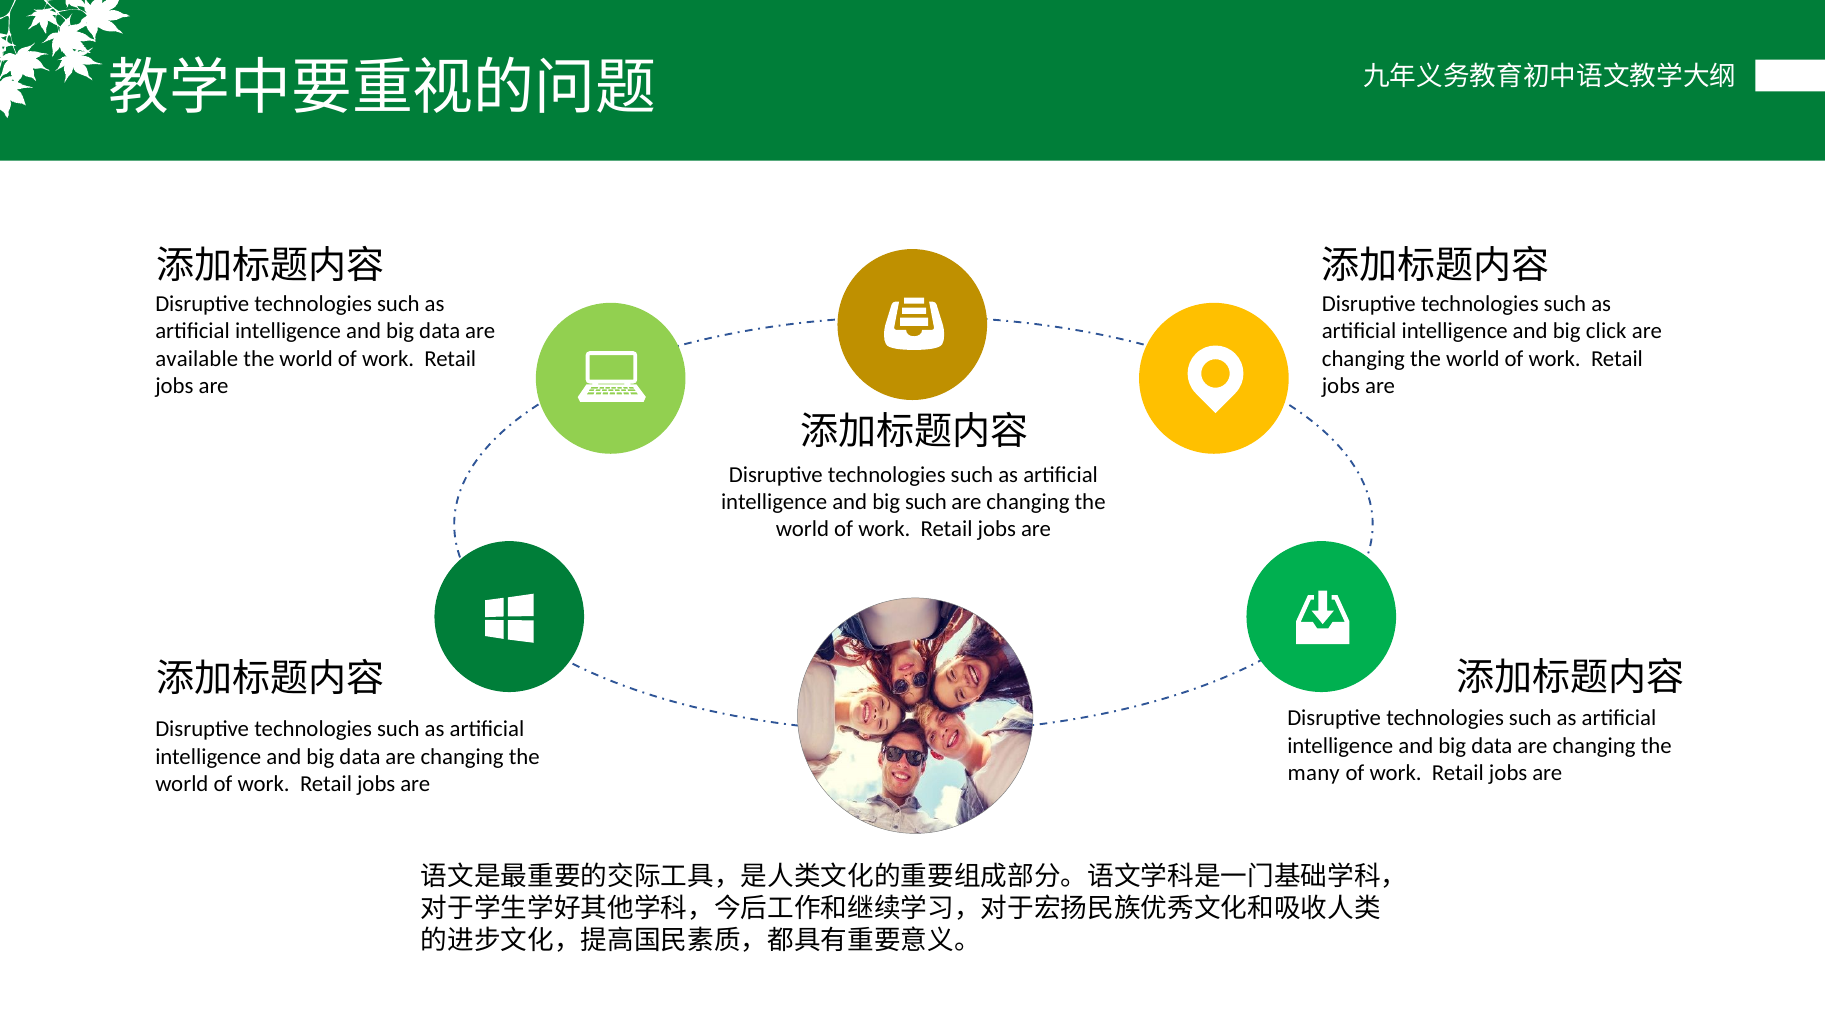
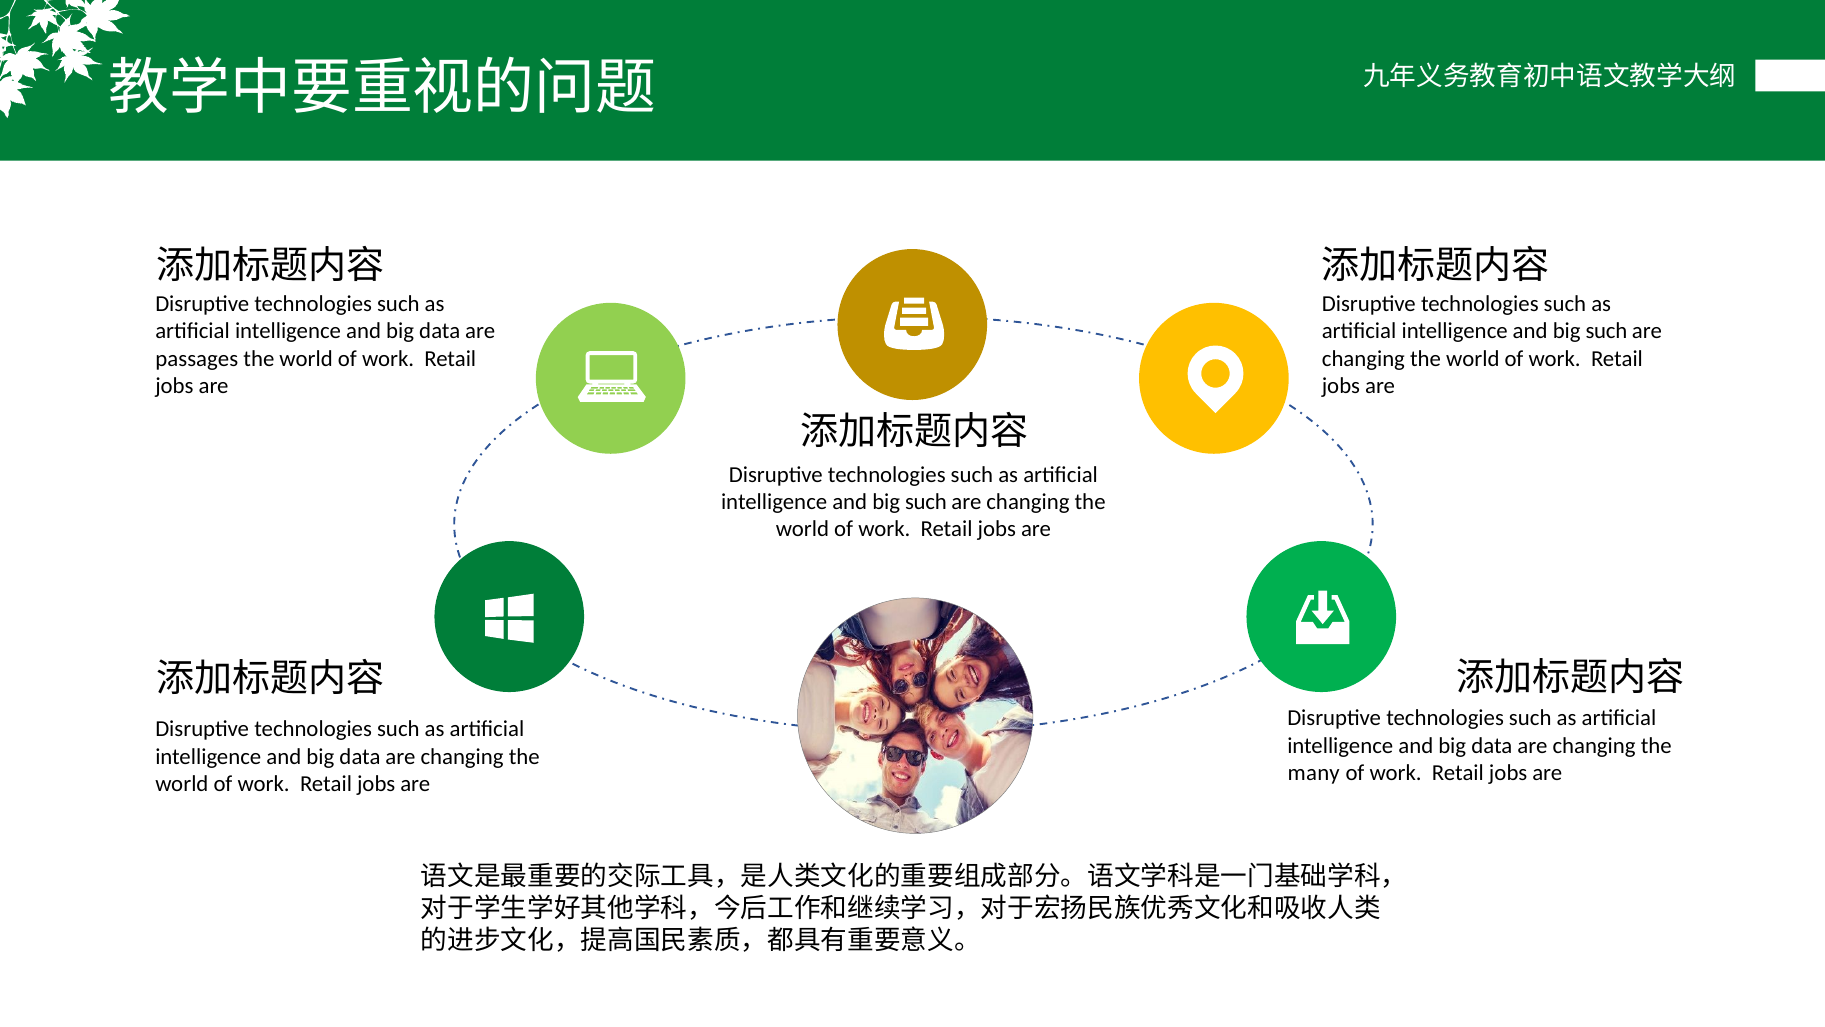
click: click -> such (1606, 331)
available: available -> passages (197, 359)
